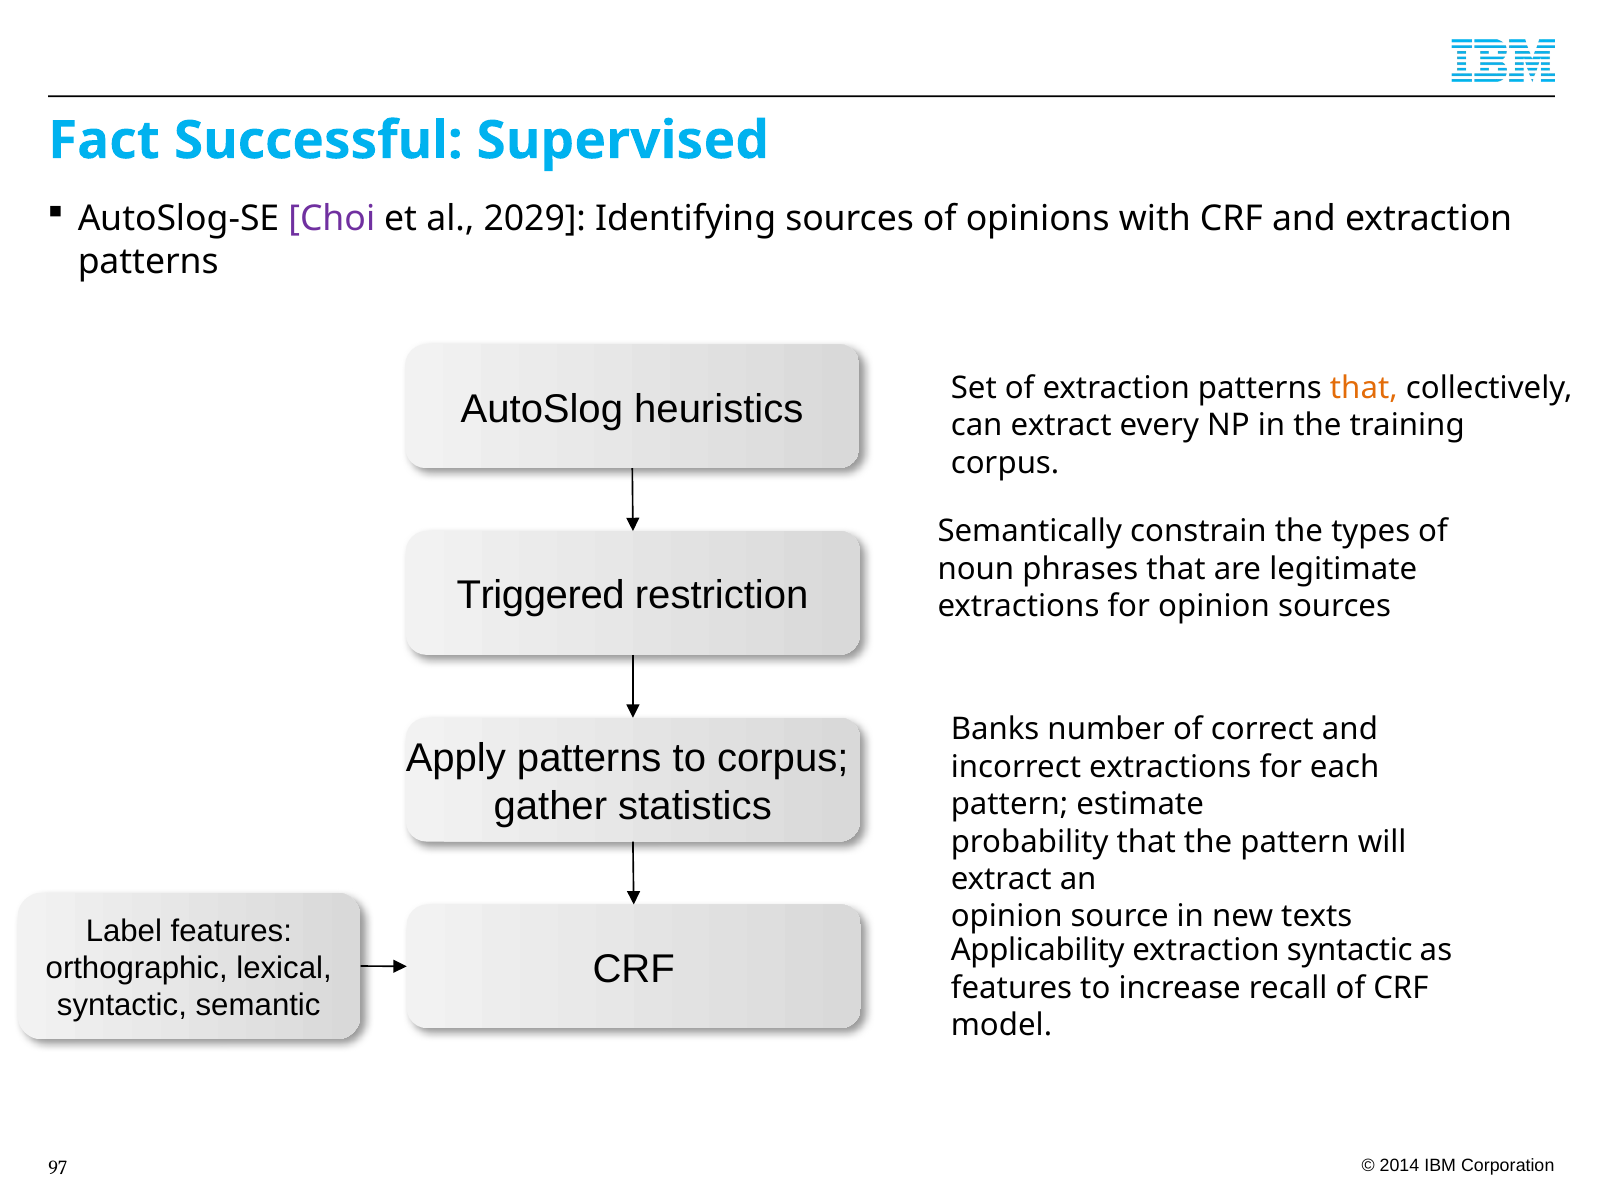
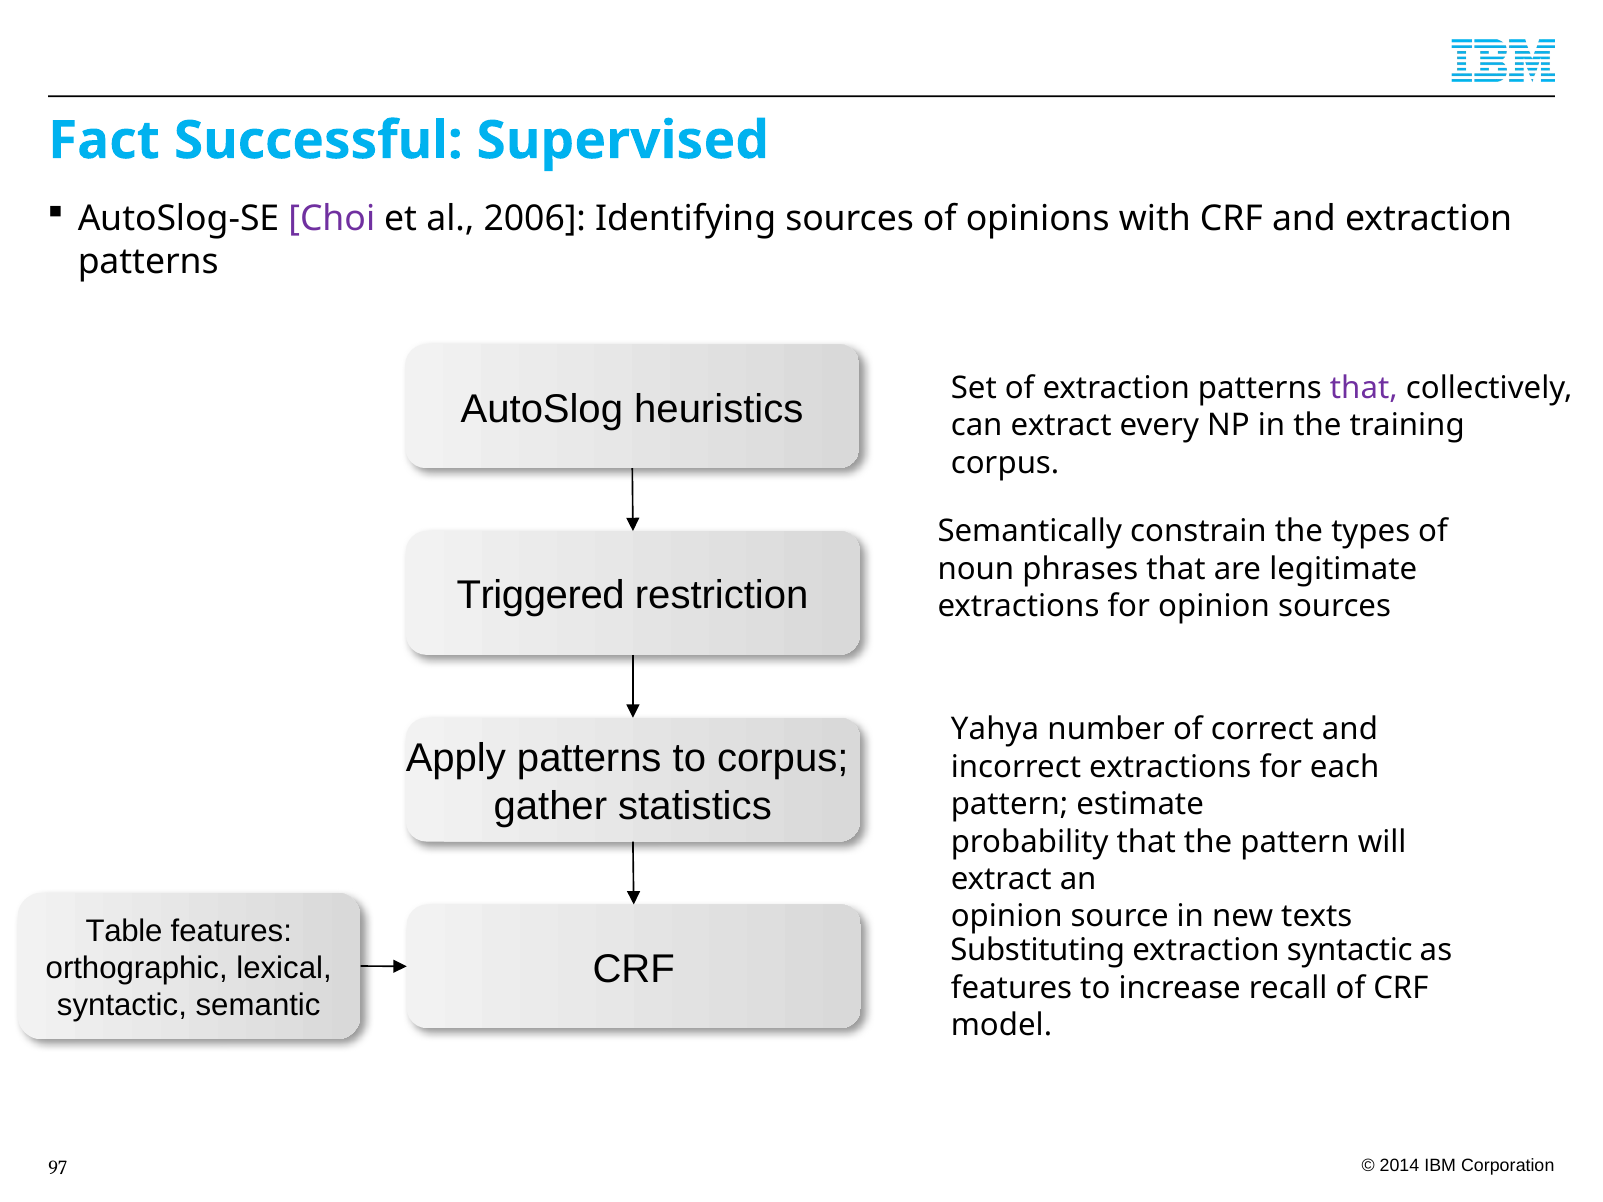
2029: 2029 -> 2006 (535, 219)
that colour: orange -> purple (1364, 388)
Banks: Banks -> Yahya (995, 730)
Label: Label -> Table (124, 931)
Applicability: Applicability -> Substituting (1038, 951)
